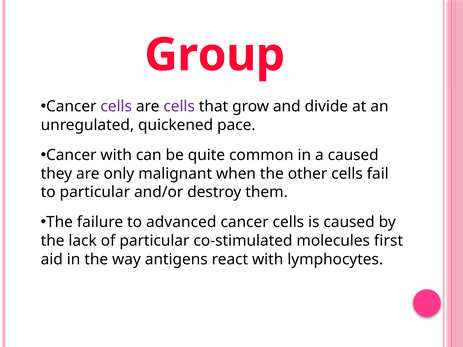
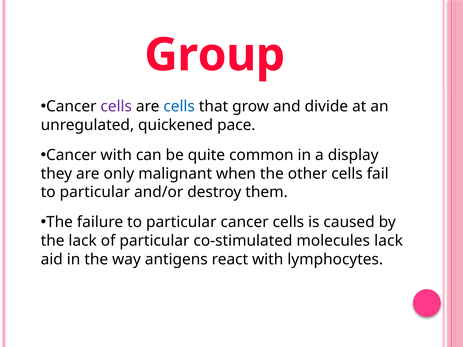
cells colour: purple -> blue (179, 107)
a caused: caused -> display (353, 155)
failure to advanced: advanced -> particular (181, 222)
molecules first: first -> lack (389, 241)
